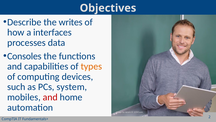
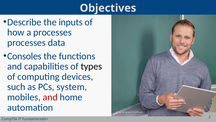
writes: writes -> inputs (71, 22)
a interfaces: interfaces -> processes (52, 32)
types colour: orange -> black (91, 66)
